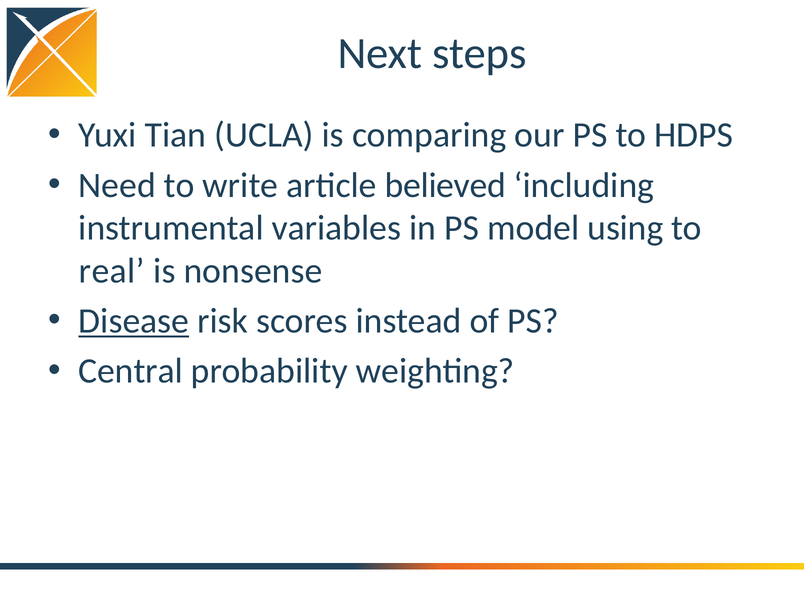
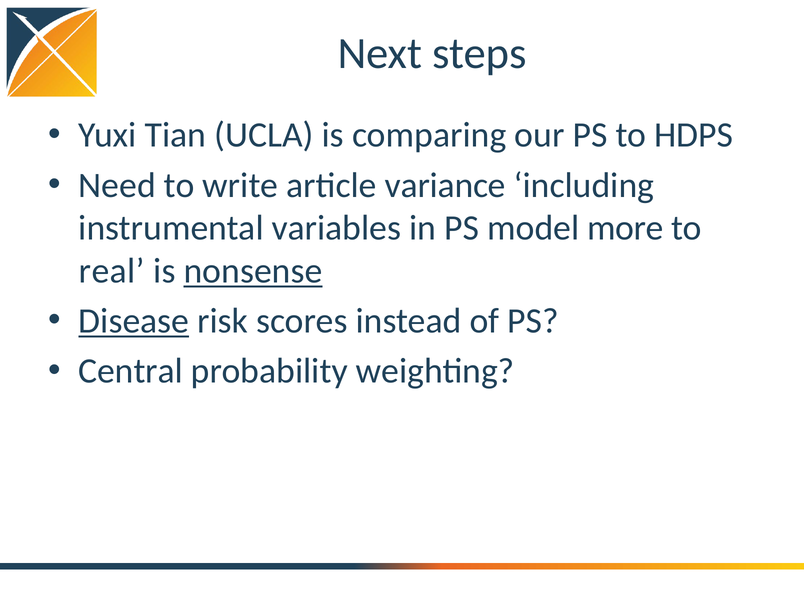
believed: believed -> variance (445, 185)
using: using -> more (626, 228)
nonsense underline: none -> present (253, 271)
